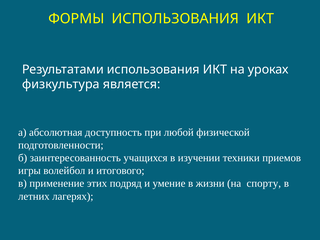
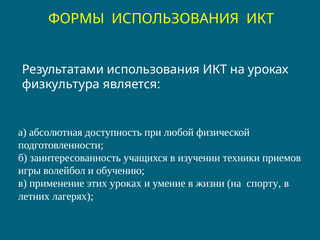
итогового: итогового -> обучению (120, 171)
этих подряд: подряд -> уроках (126, 183)
